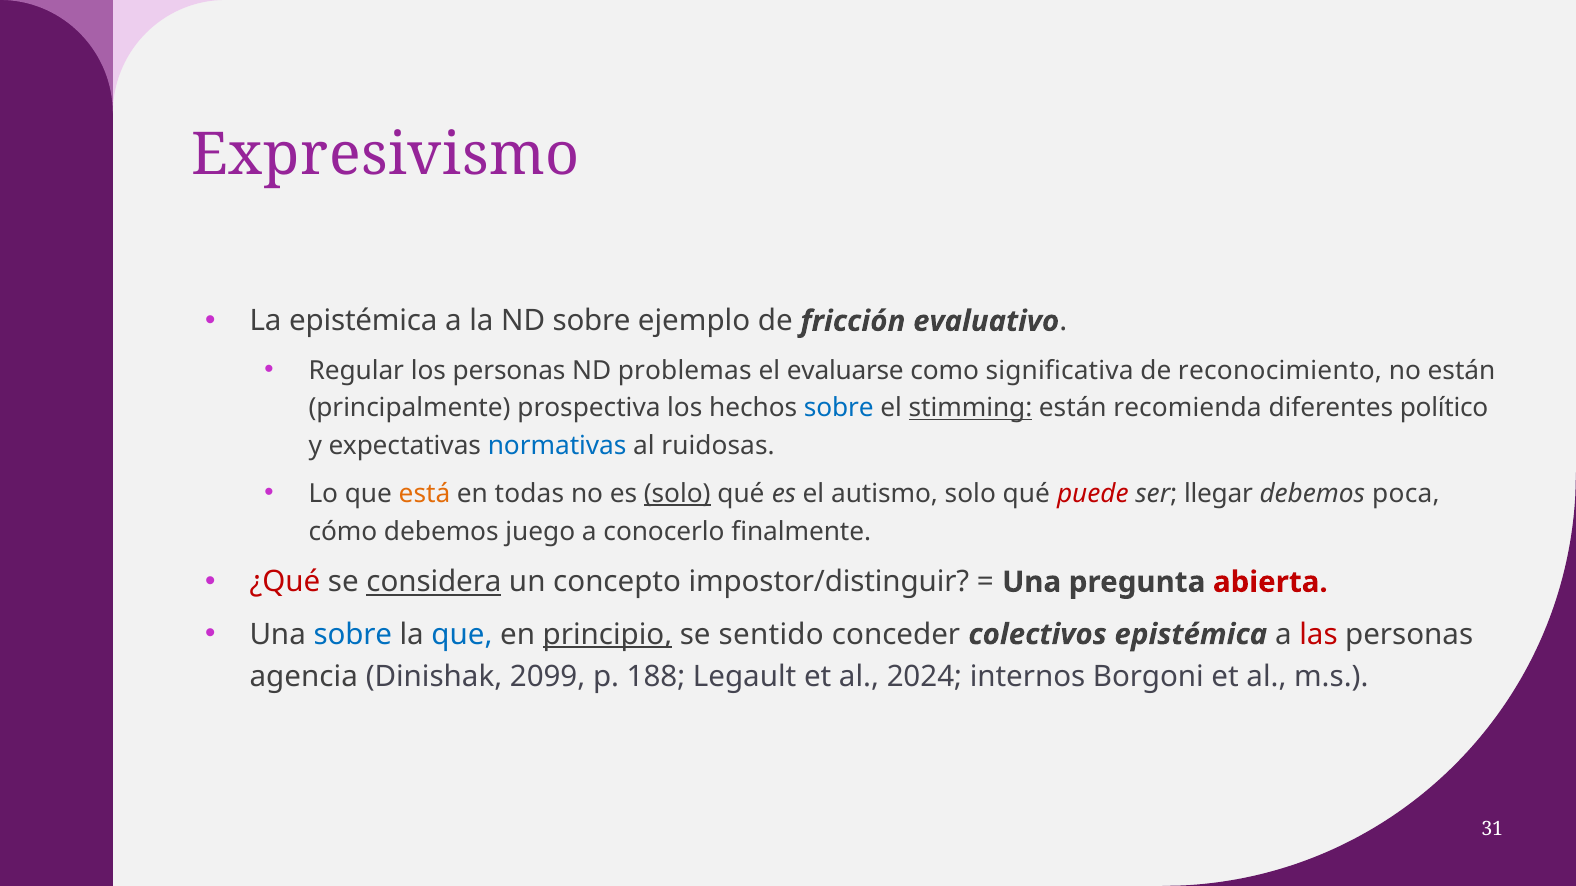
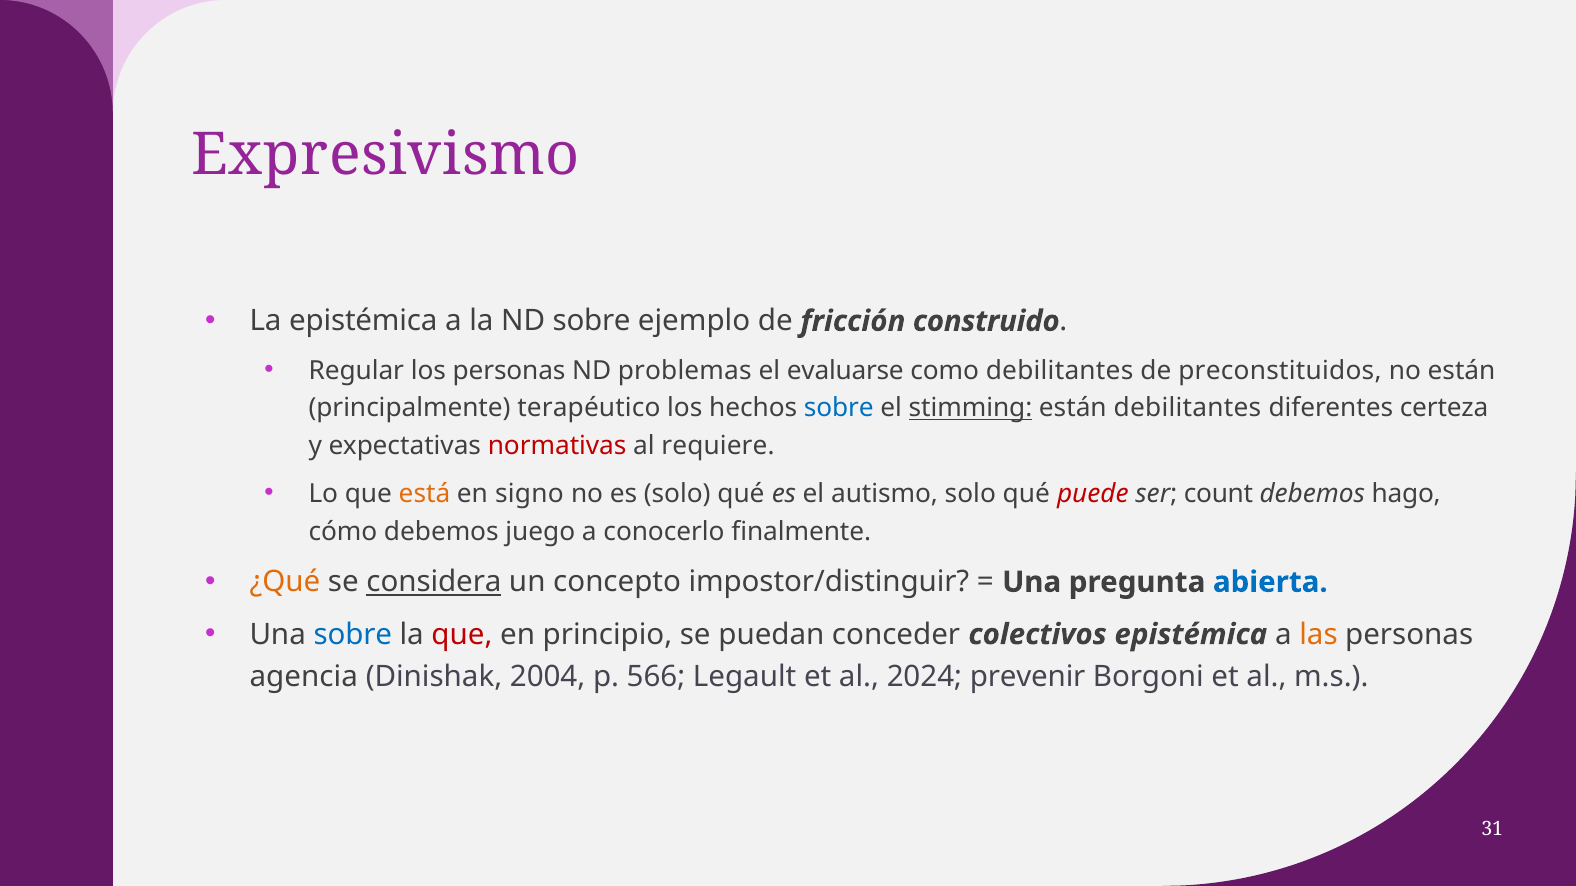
evaluativo: evaluativo -> construido (986, 321)
como significativa: significativa -> debilitantes (1060, 371)
reconocimiento: reconocimiento -> preconstituidos (1280, 371)
prospectiva: prospectiva -> terapéutico (589, 409)
están recomienda: recomienda -> debilitantes (1187, 409)
político: político -> certeza (1444, 409)
normativas colour: blue -> red (557, 446)
ruidosas: ruidosas -> requiere (718, 446)
todas: todas -> signo (529, 494)
solo underline: present -> none (677, 494)
llegar: llegar -> count (1218, 494)
poca: poca -> hago (1406, 494)
¿Qué colour: red -> orange (285, 582)
abierta colour: red -> blue (1270, 582)
que colour: blue -> red (462, 635)
principio underline: present -> none (607, 635)
sentido: sentido -> puedan (771, 635)
las colour: red -> orange (1318, 635)
2099: 2099 -> 2004 (548, 677)
188: 188 -> 566 (656, 677)
internos: internos -> prevenir (1028, 677)
